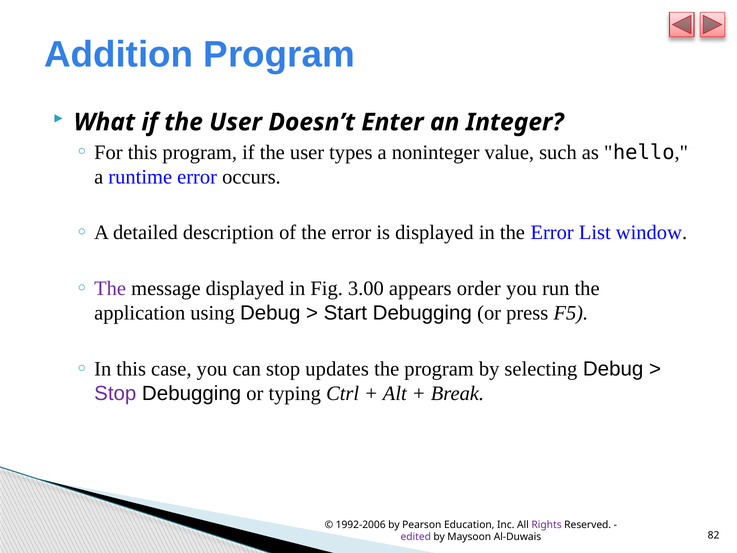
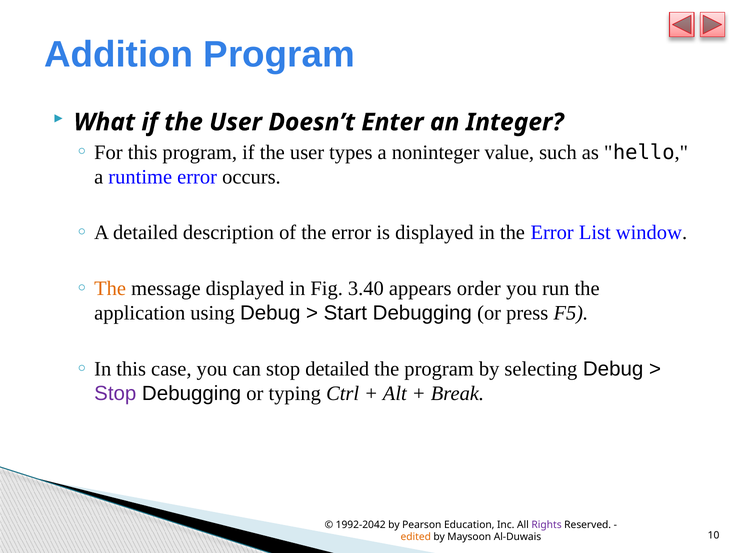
The colour: purple -> orange (110, 288)
3.00: 3.00 -> 3.40 (366, 288)
stop updates: updates -> detailed (337, 369)
1992-2006: 1992-2006 -> 1992-2042 (361, 525)
edited colour: purple -> orange (416, 537)
82: 82 -> 10 (714, 535)
